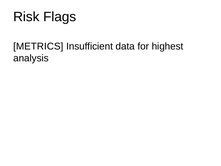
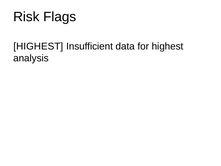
METRICS: METRICS -> HIGHEST (38, 46)
